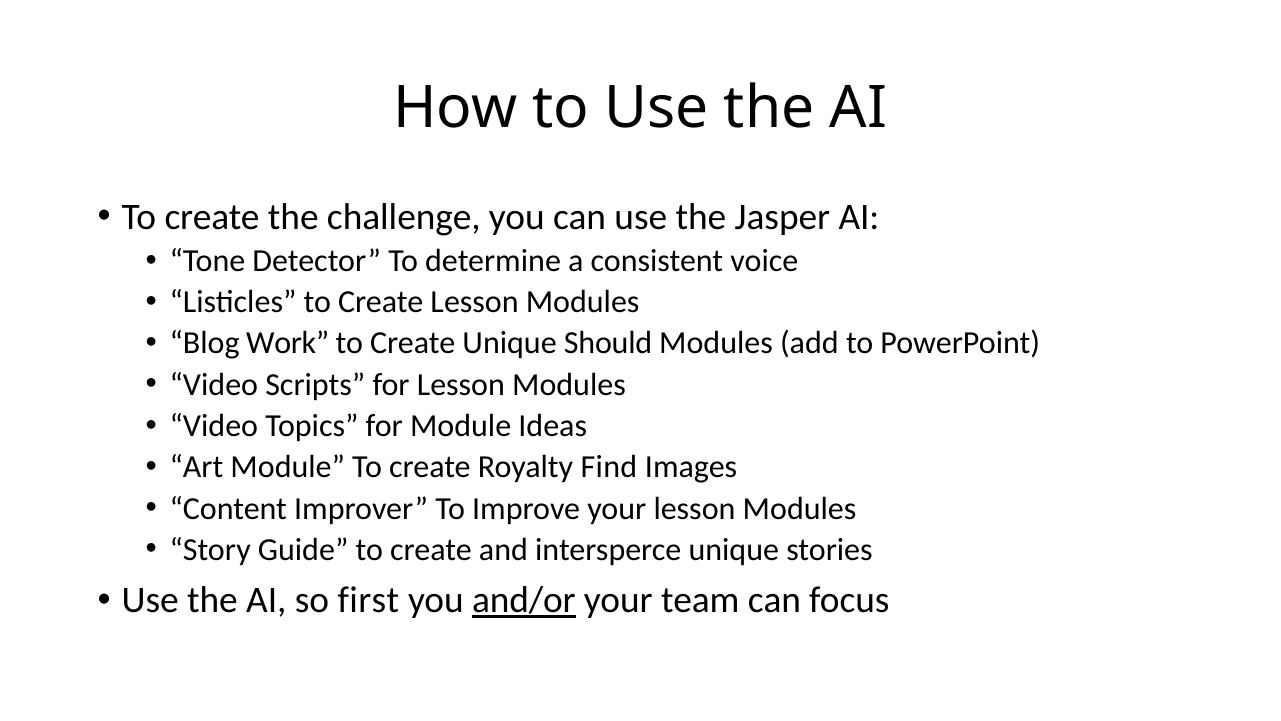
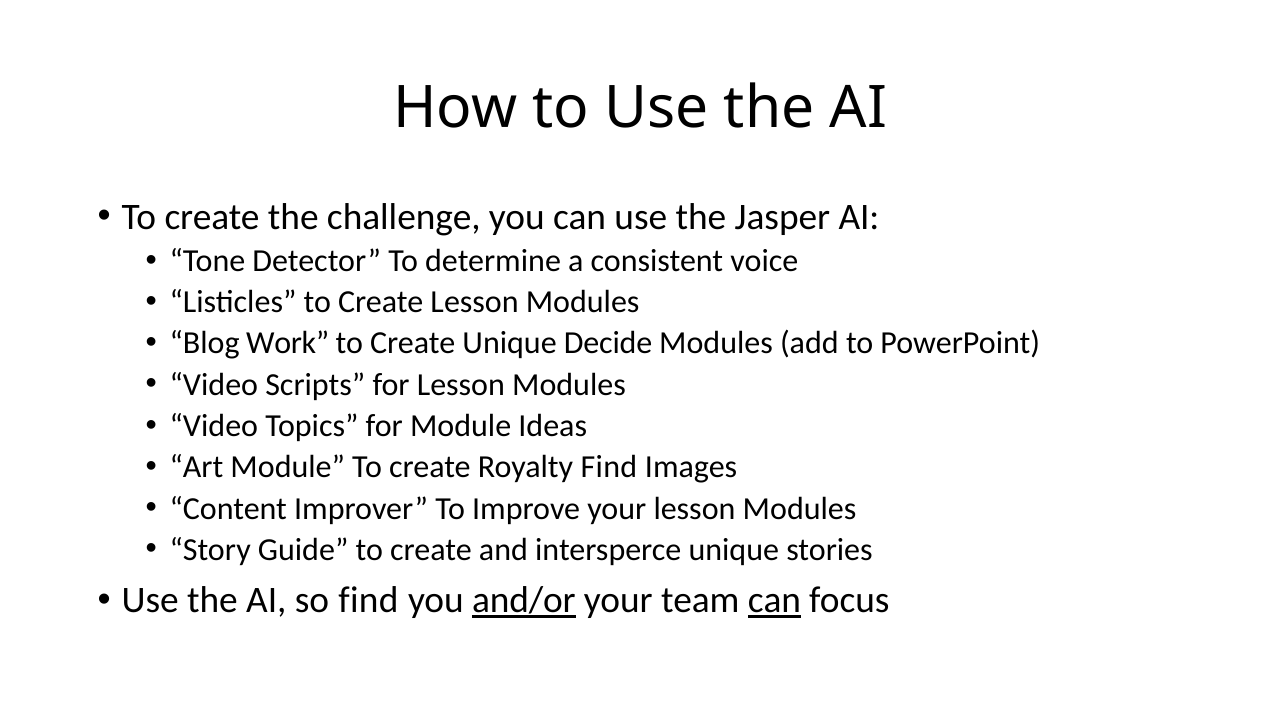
Should: Should -> Decide (608, 343)
so first: first -> find (368, 600)
can underline: none -> present (774, 600)
